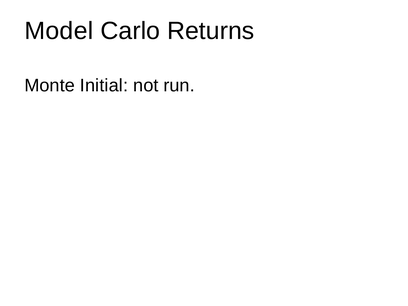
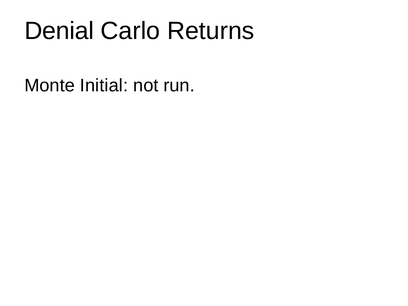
Model: Model -> Denial (59, 31)
